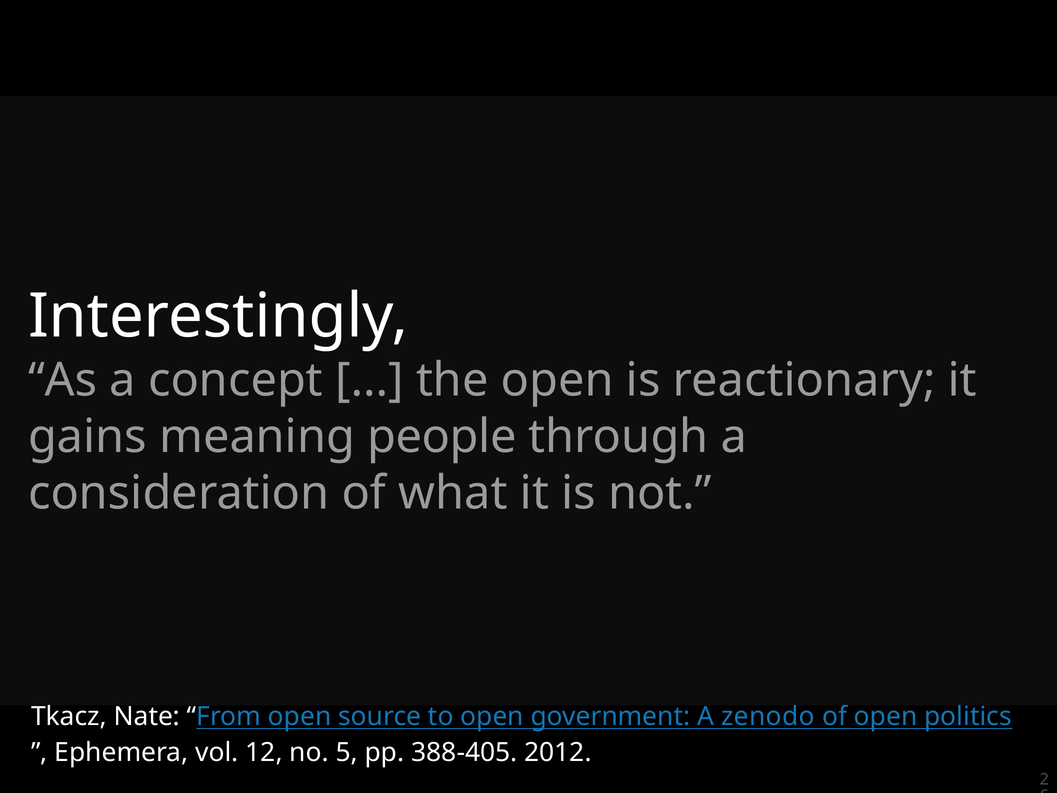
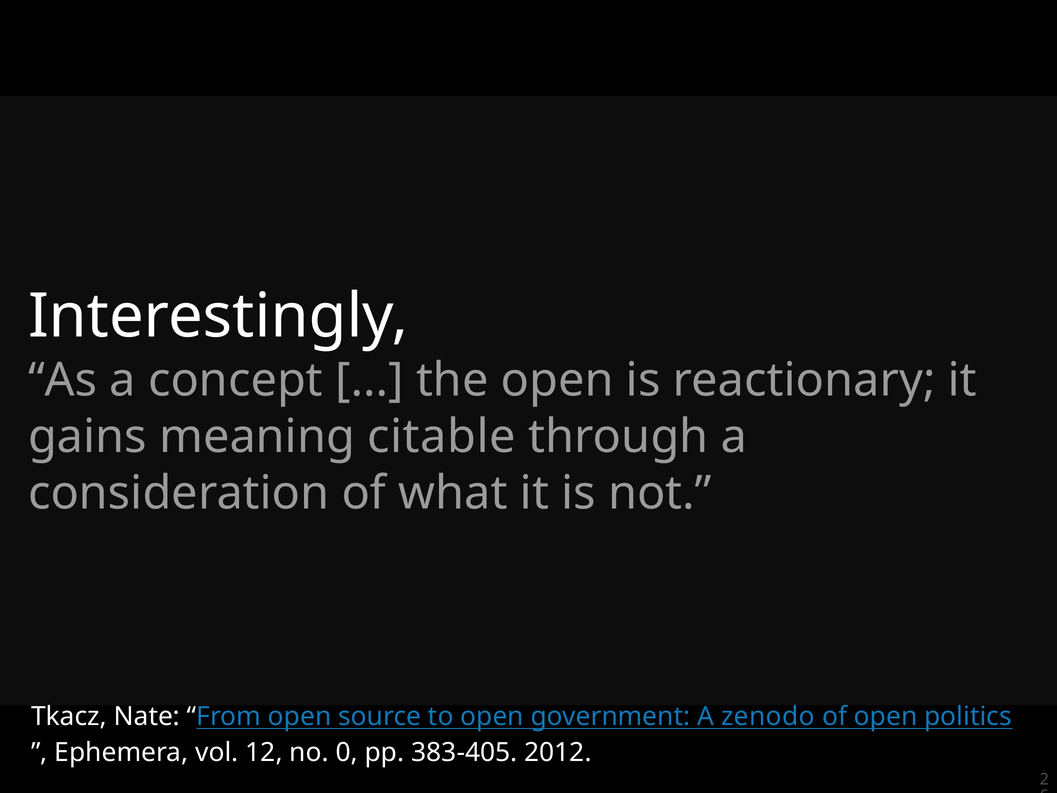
people: people -> citable (441, 437)
5: 5 -> 0 (347, 752)
388-405: 388-405 -> 383-405 (464, 752)
